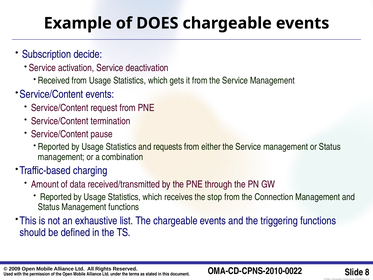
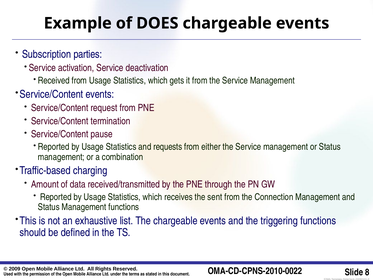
decide: decide -> parties (88, 54)
stop: stop -> sent (215, 197)
